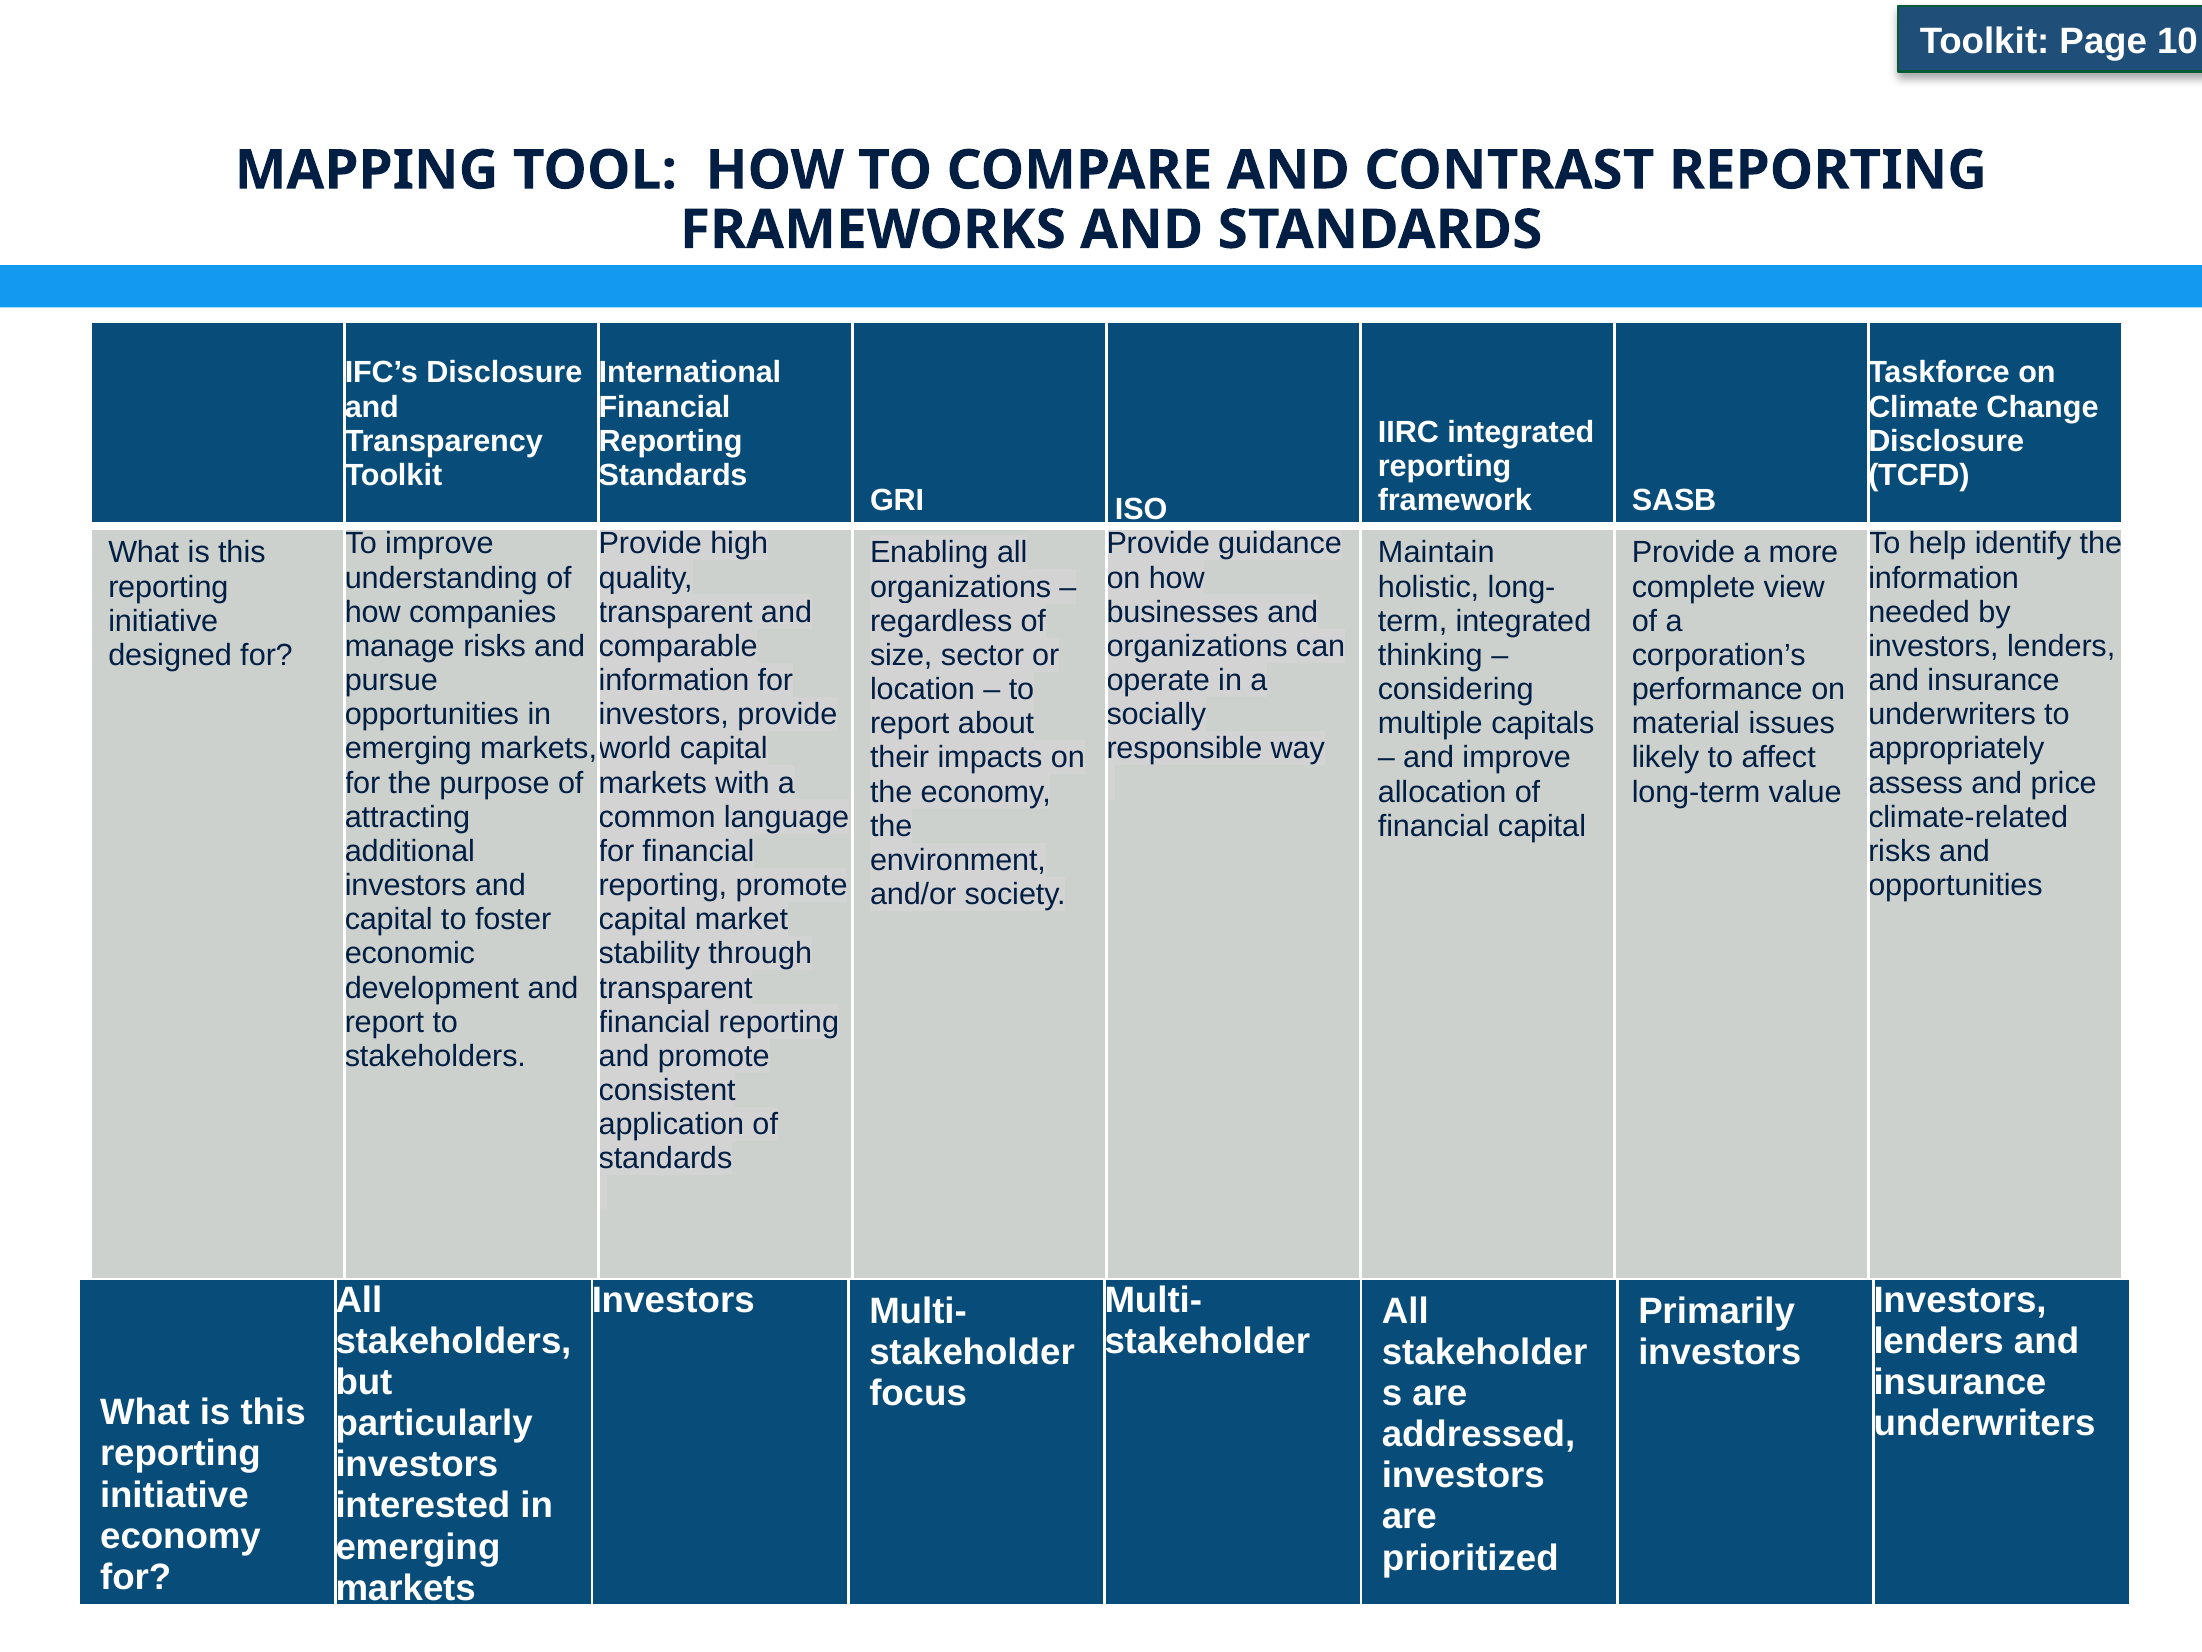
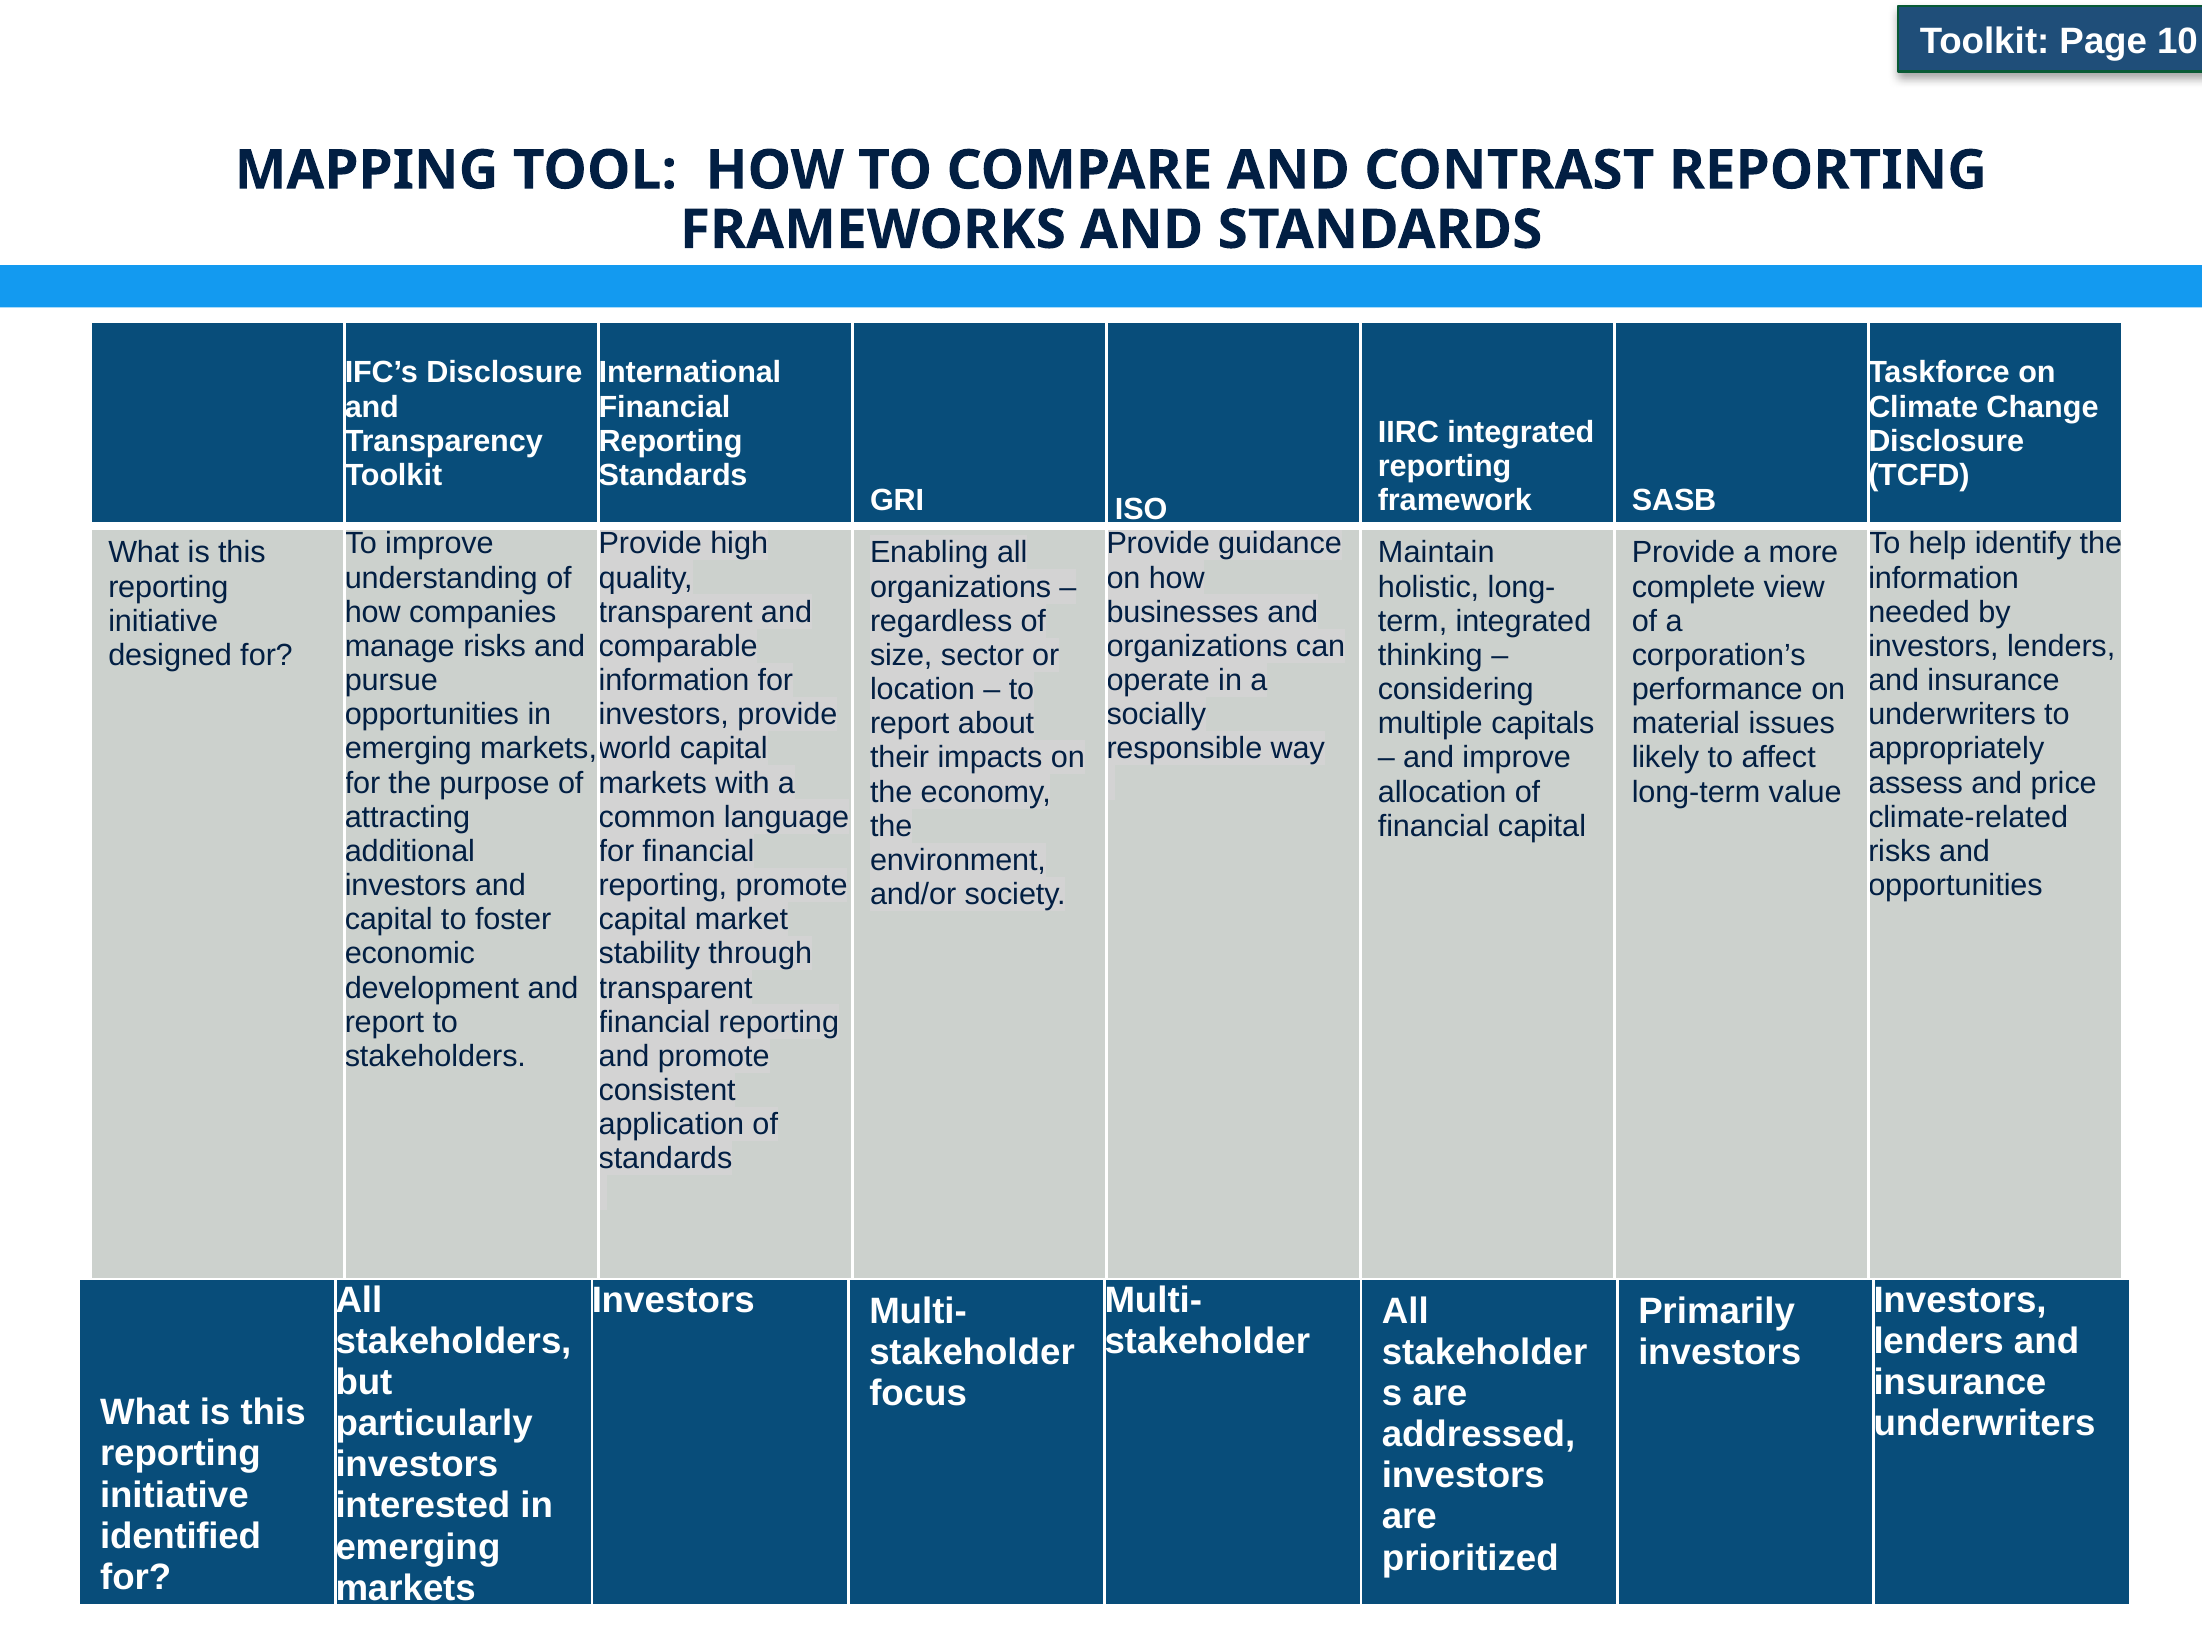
economy: economy -> identified (181, 1536)
